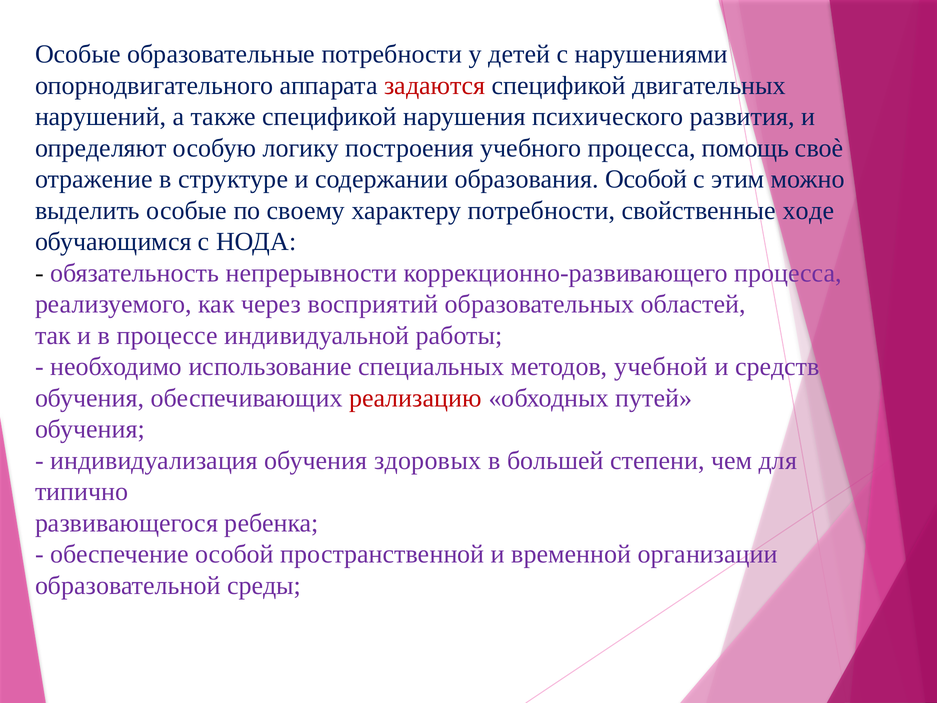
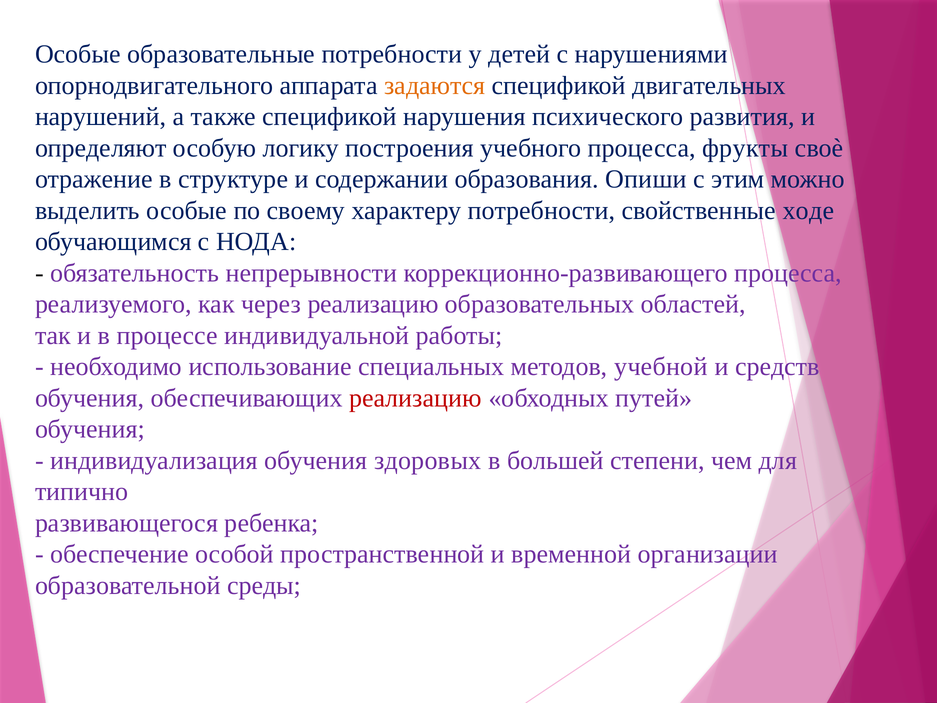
задаются colour: red -> orange (435, 85)
помощь: помощь -> фрукты (745, 148)
образования Особой: Особой -> Опиши (646, 179)
через восприятий: восприятий -> реализацию (373, 304)
